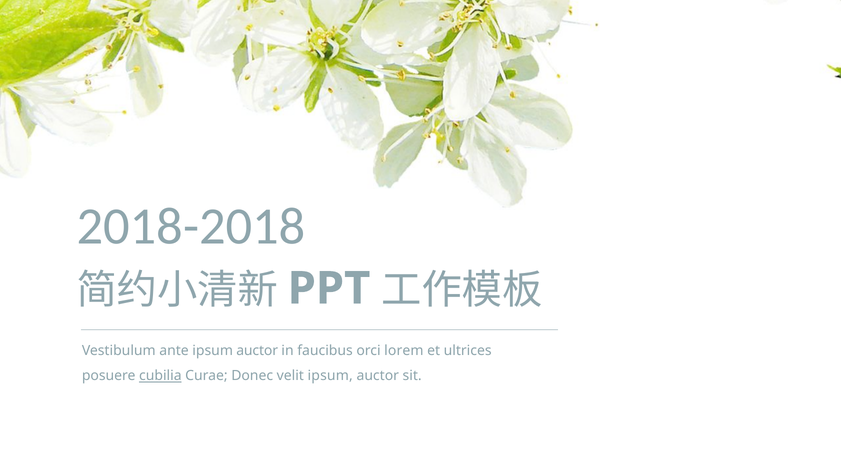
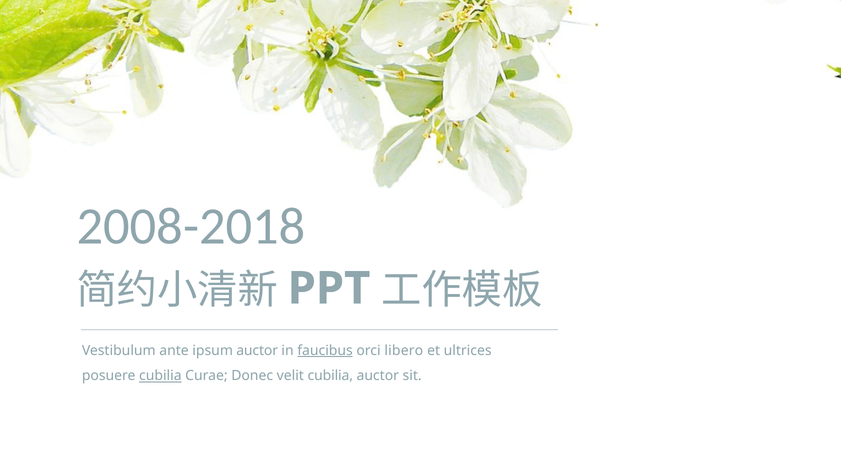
2018-2018: 2018-2018 -> 2008-2018 (191, 226)
faucibus underline: none -> present (325, 351)
lorem: lorem -> libero (404, 351)
velit ipsum: ipsum -> cubilia (330, 376)
